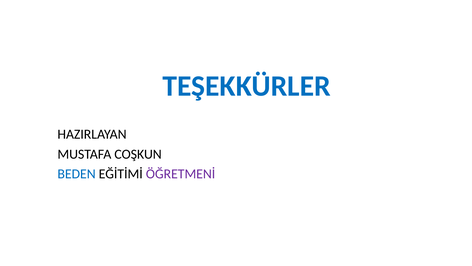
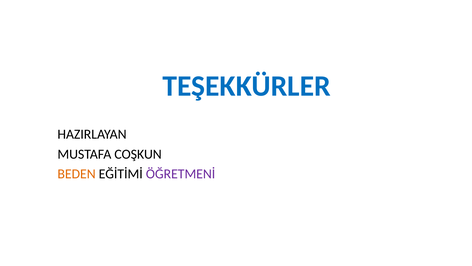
BEDEN colour: blue -> orange (77, 174)
